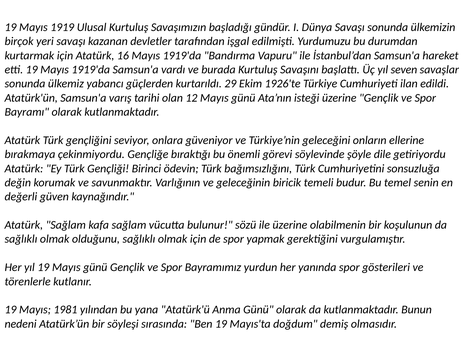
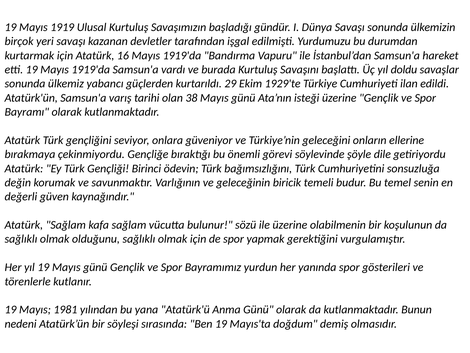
seven: seven -> doldu (404, 70)
1926'te: 1926'te -> 1929'te (283, 84)
12: 12 -> 38 (191, 98)
